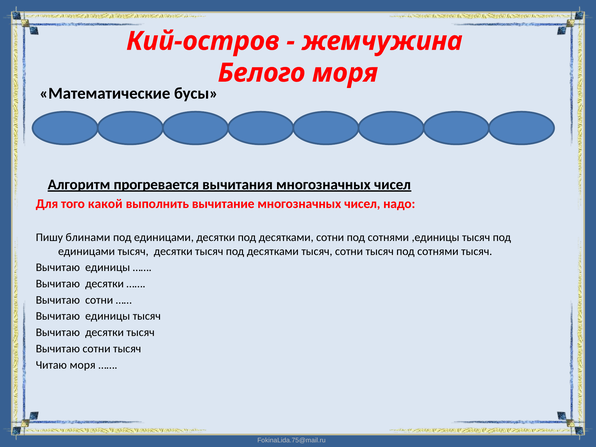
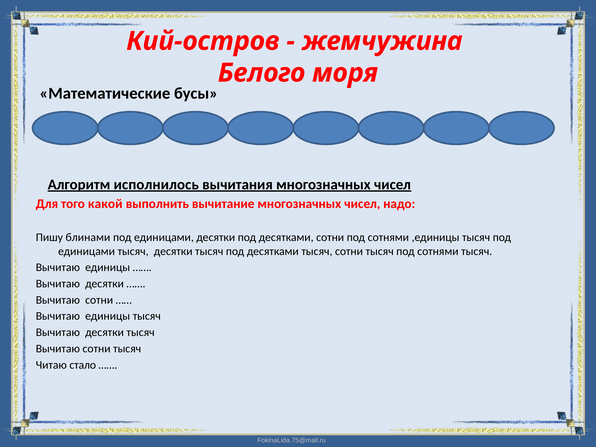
прогревается: прогревается -> исполнилось (156, 185)
Читаю моря: моря -> стало (83, 365)
